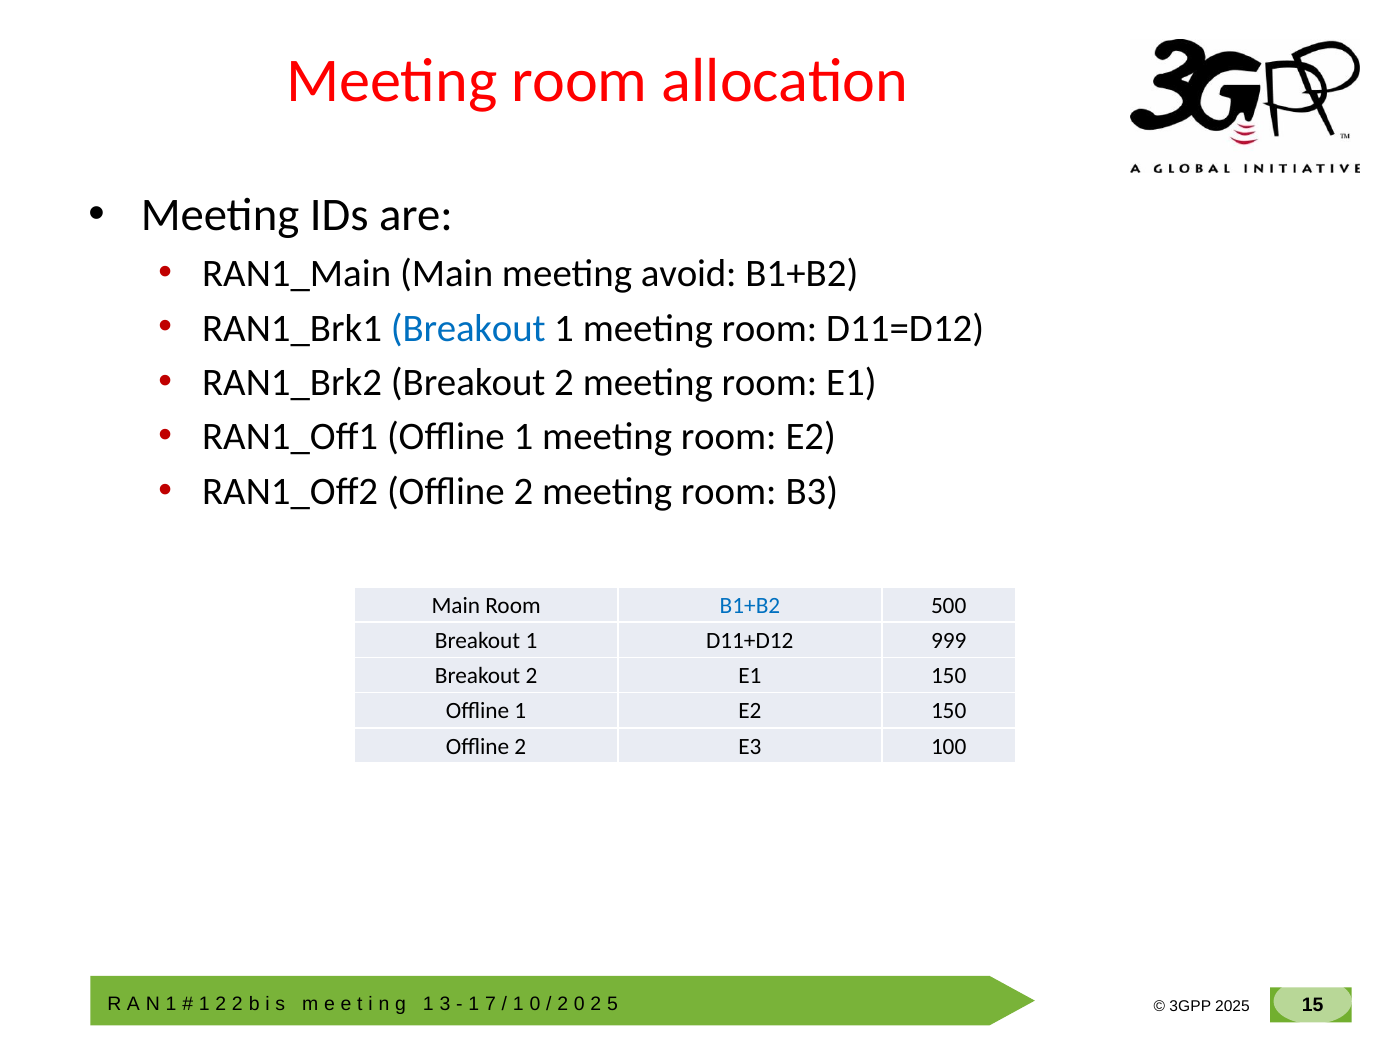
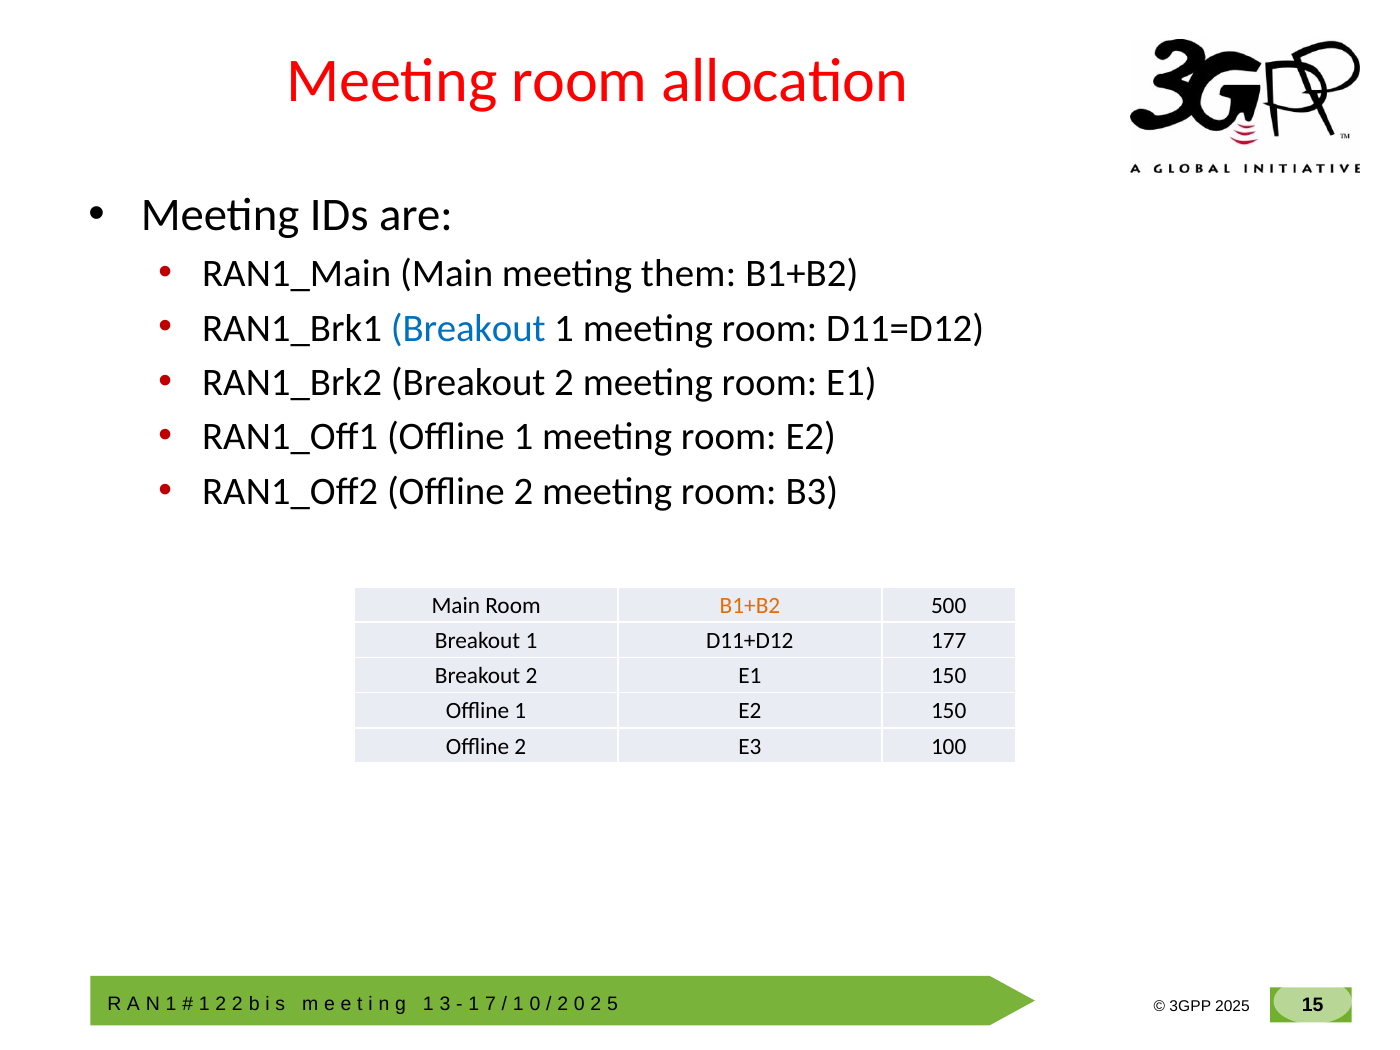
avoid: avoid -> them (689, 274)
B1+B2 colour: blue -> orange (750, 605)
999: 999 -> 177 (949, 641)
